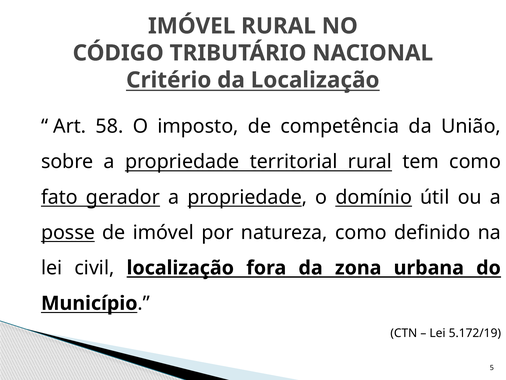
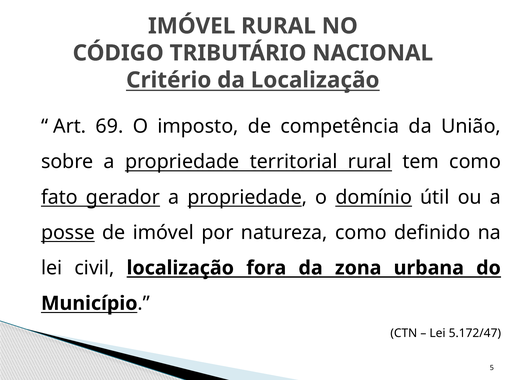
58: 58 -> 69 (109, 126)
5.172/19: 5.172/19 -> 5.172/47 (475, 333)
